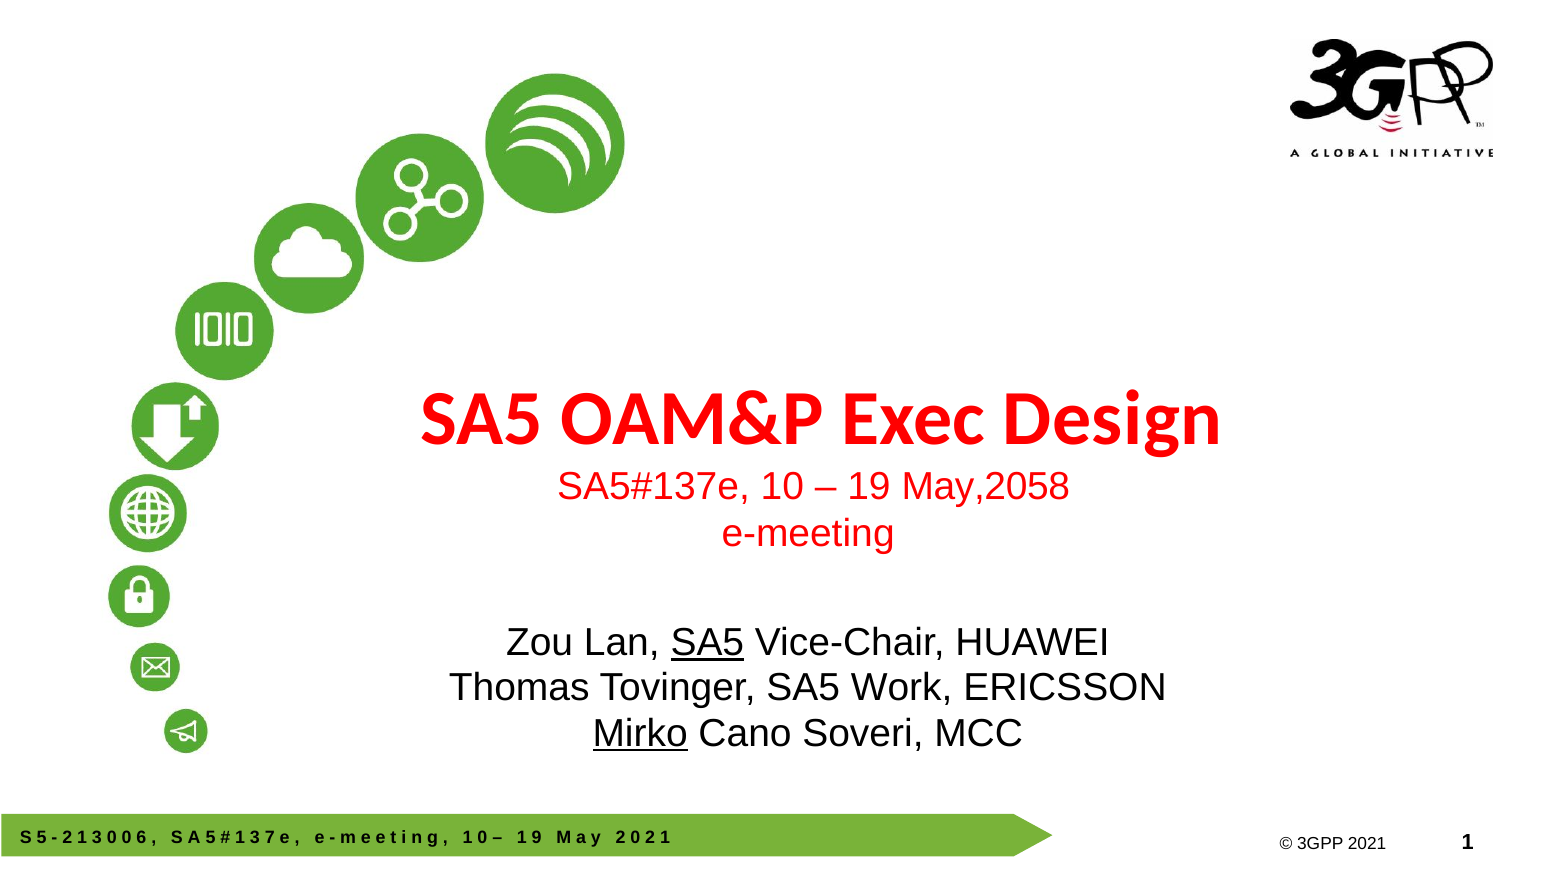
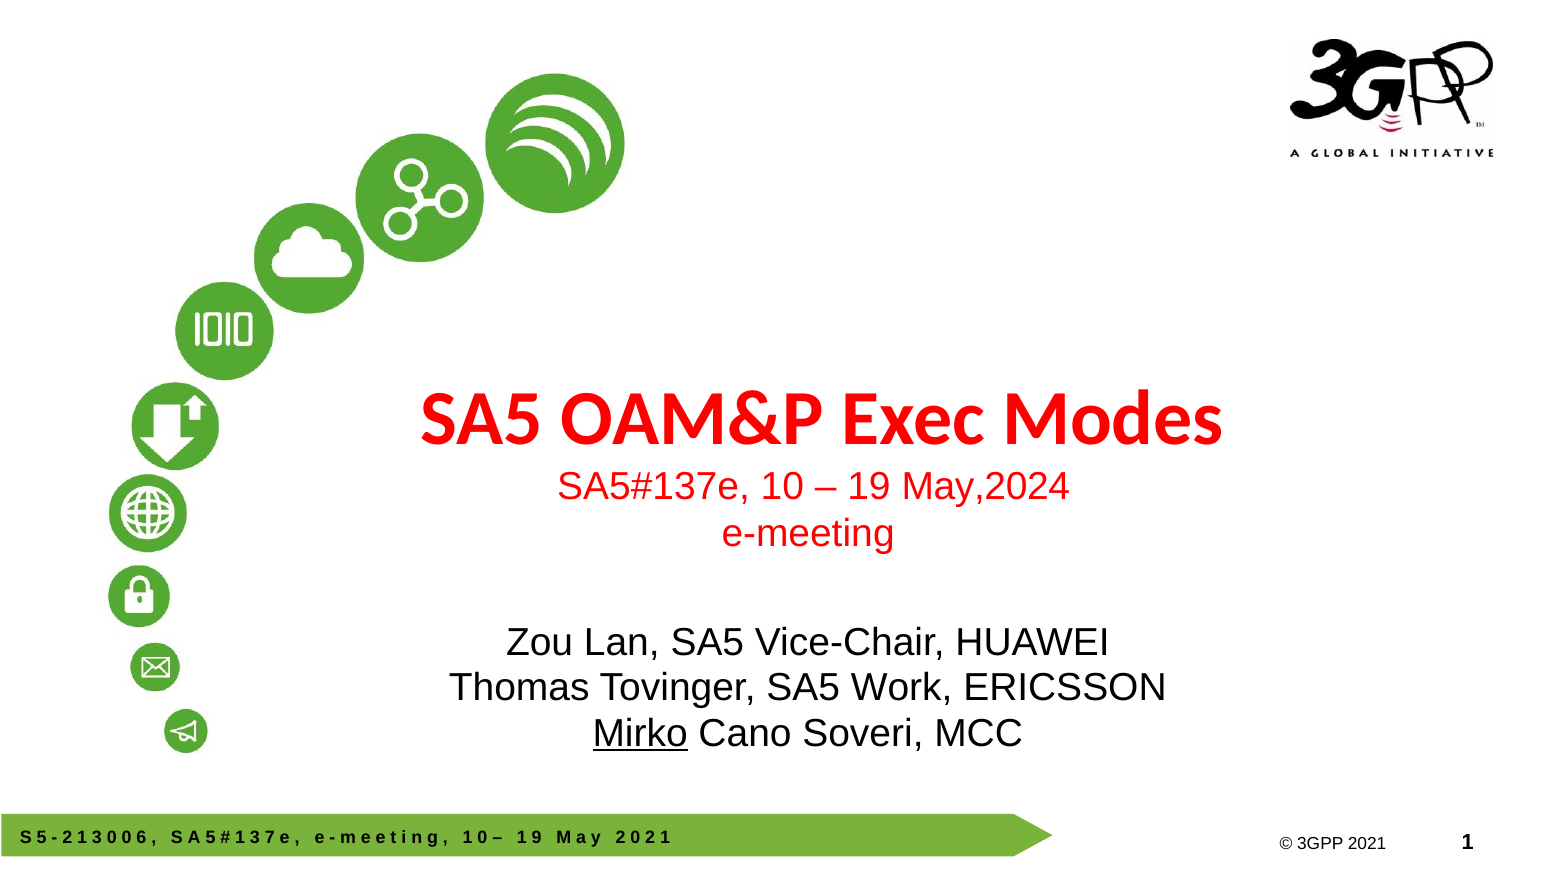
Design: Design -> Modes (1113, 419)
May,2058: May,2058 -> May,2024 (986, 486)
SA5 underline: present -> none (707, 642)
